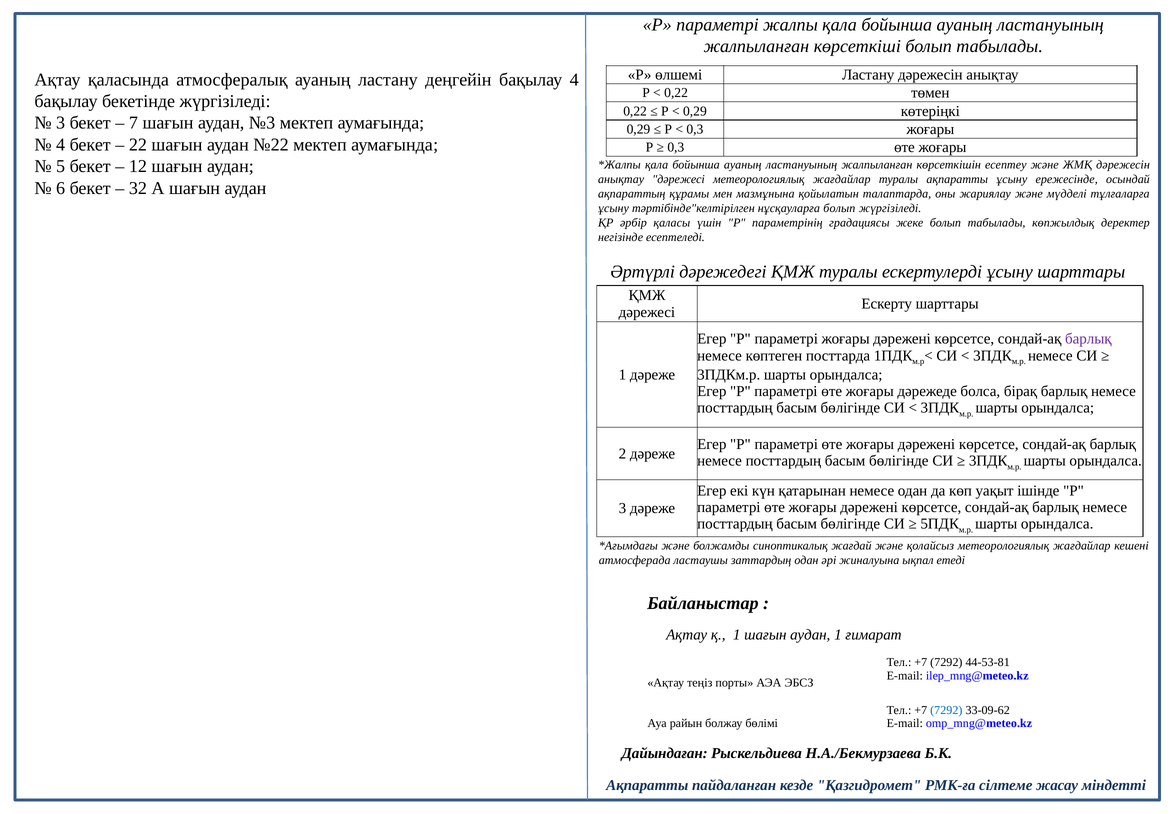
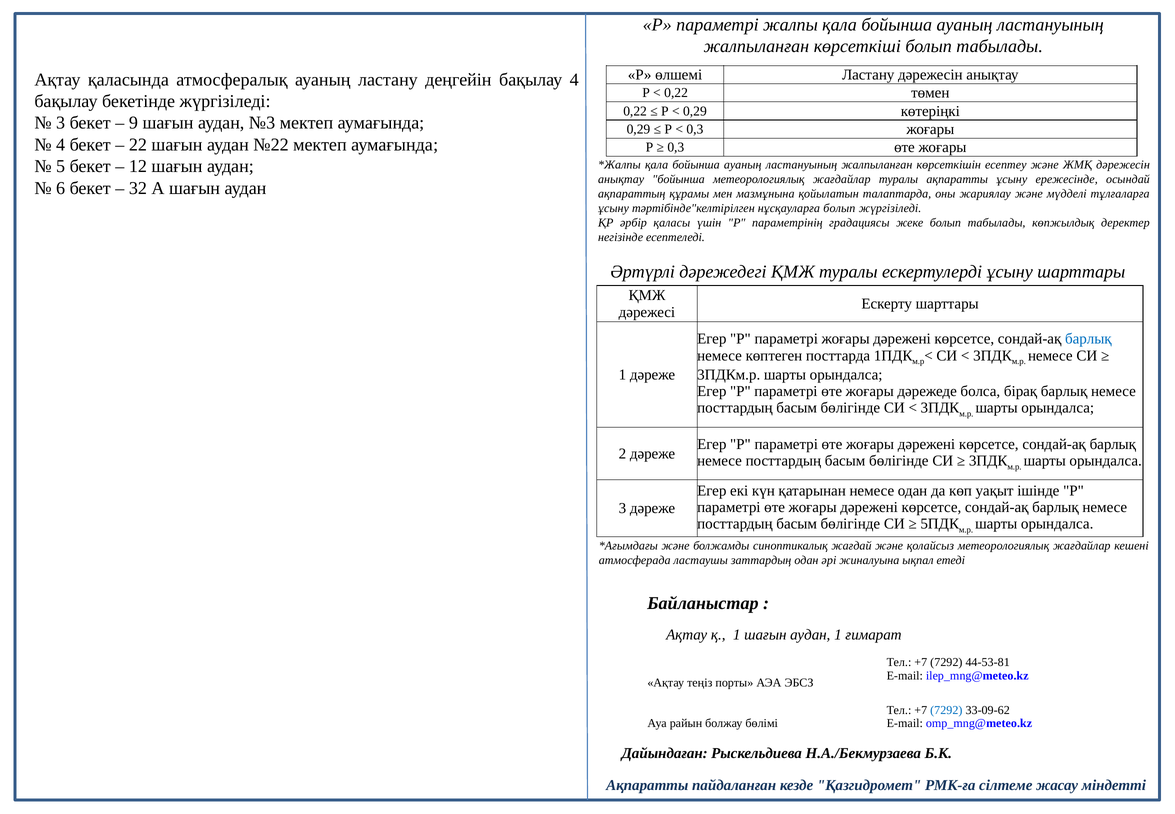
7: 7 -> 9 (133, 123)
анықтау дәрежесі: дәрежесі -> бойынша (679, 179)
барлық colour: purple -> blue (1088, 339)
